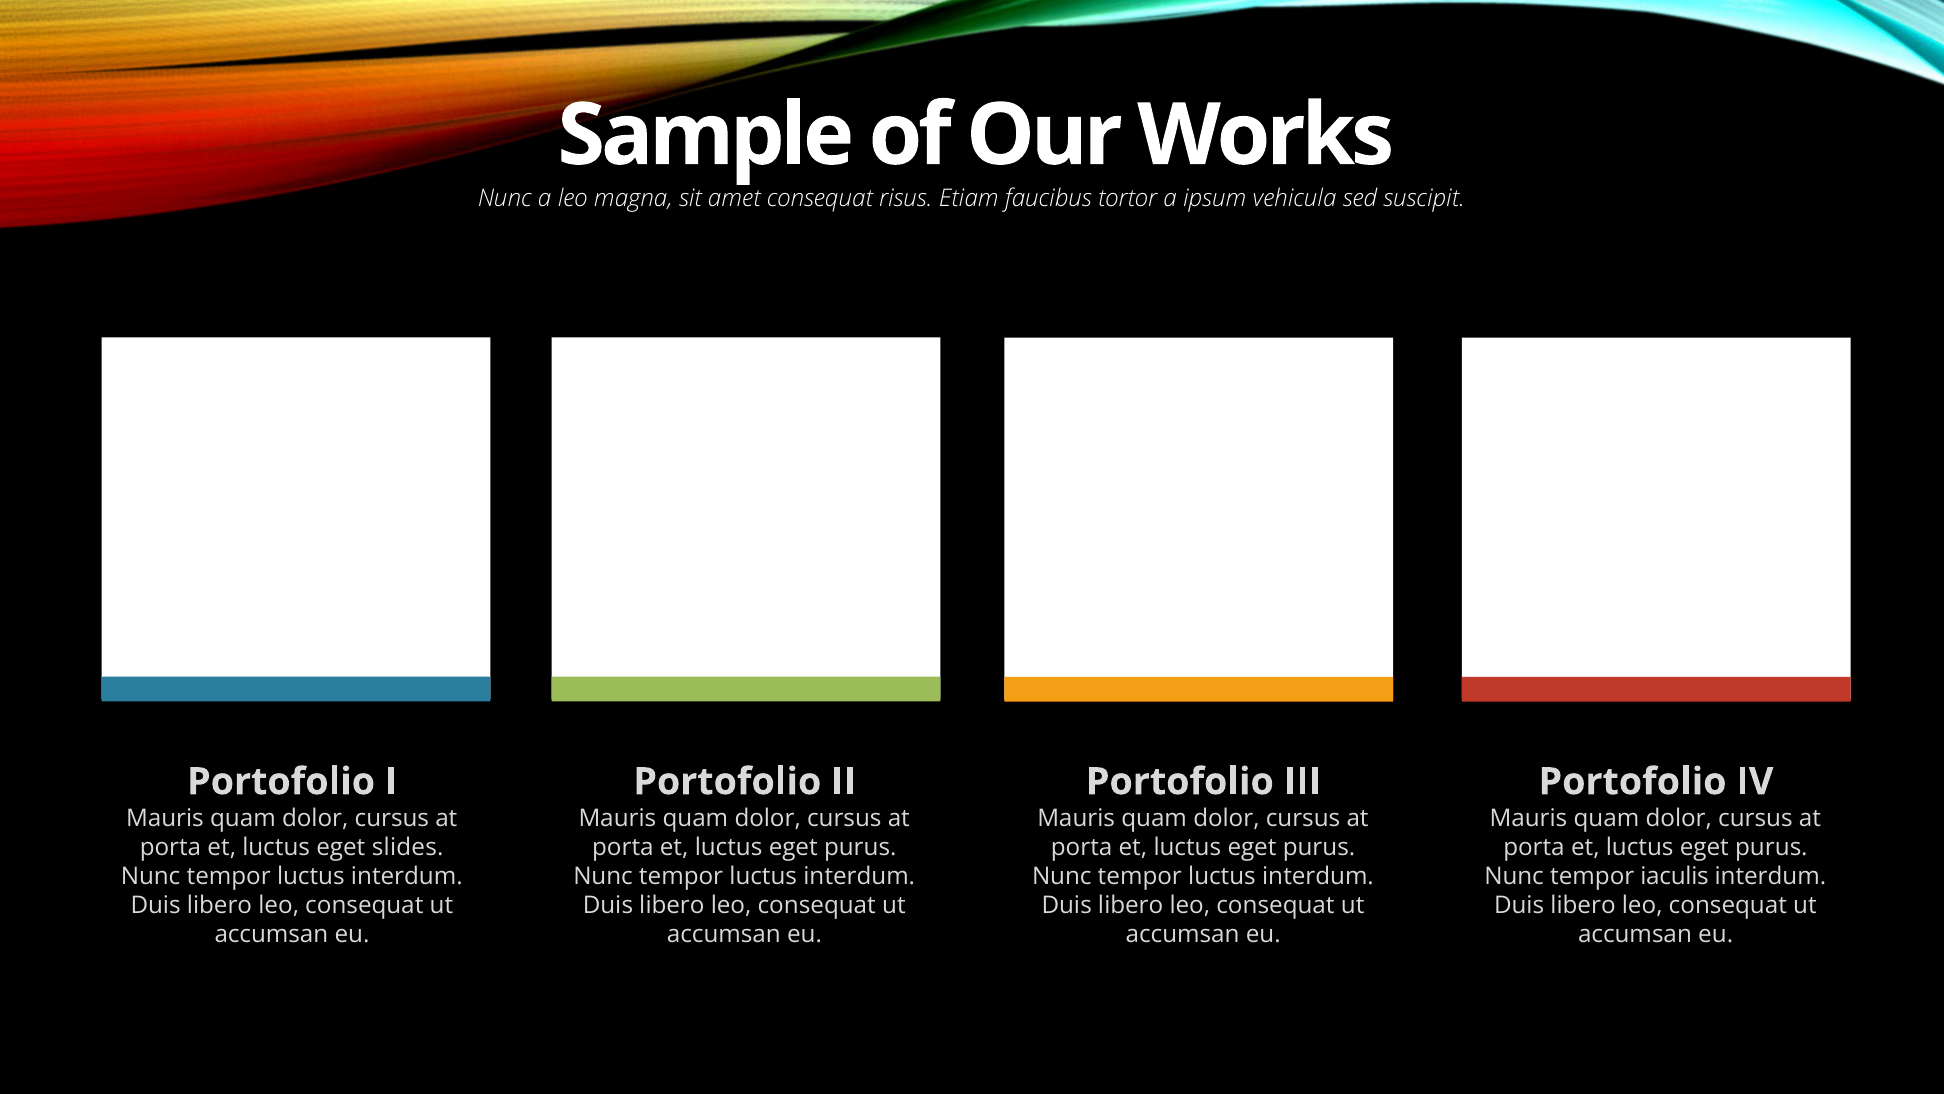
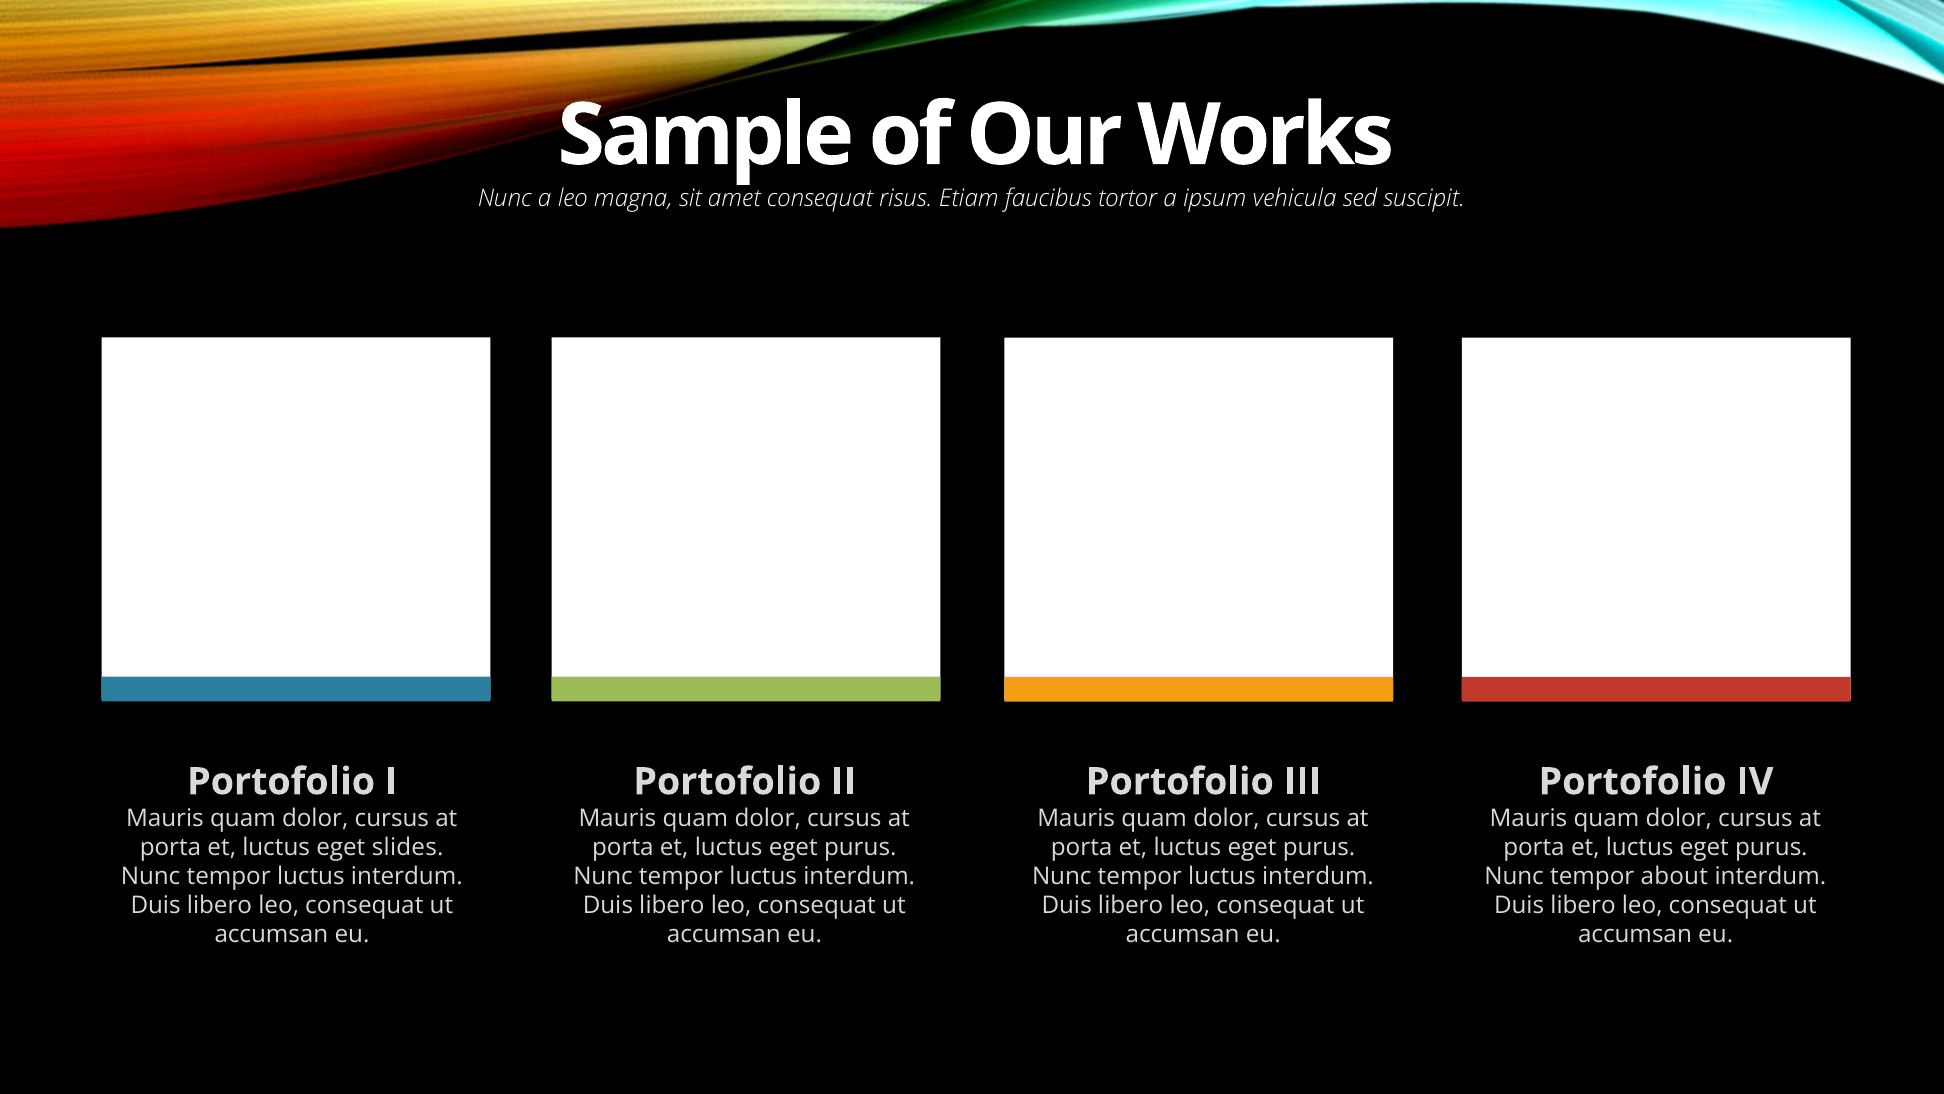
iaculis: iaculis -> about (1674, 876)
